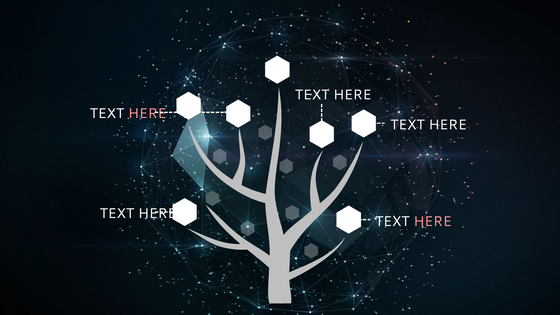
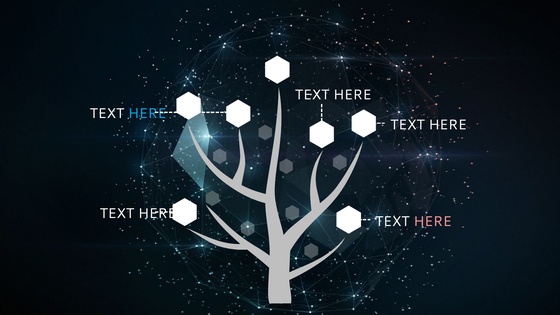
HERE colour: pink -> light blue (147, 113)
